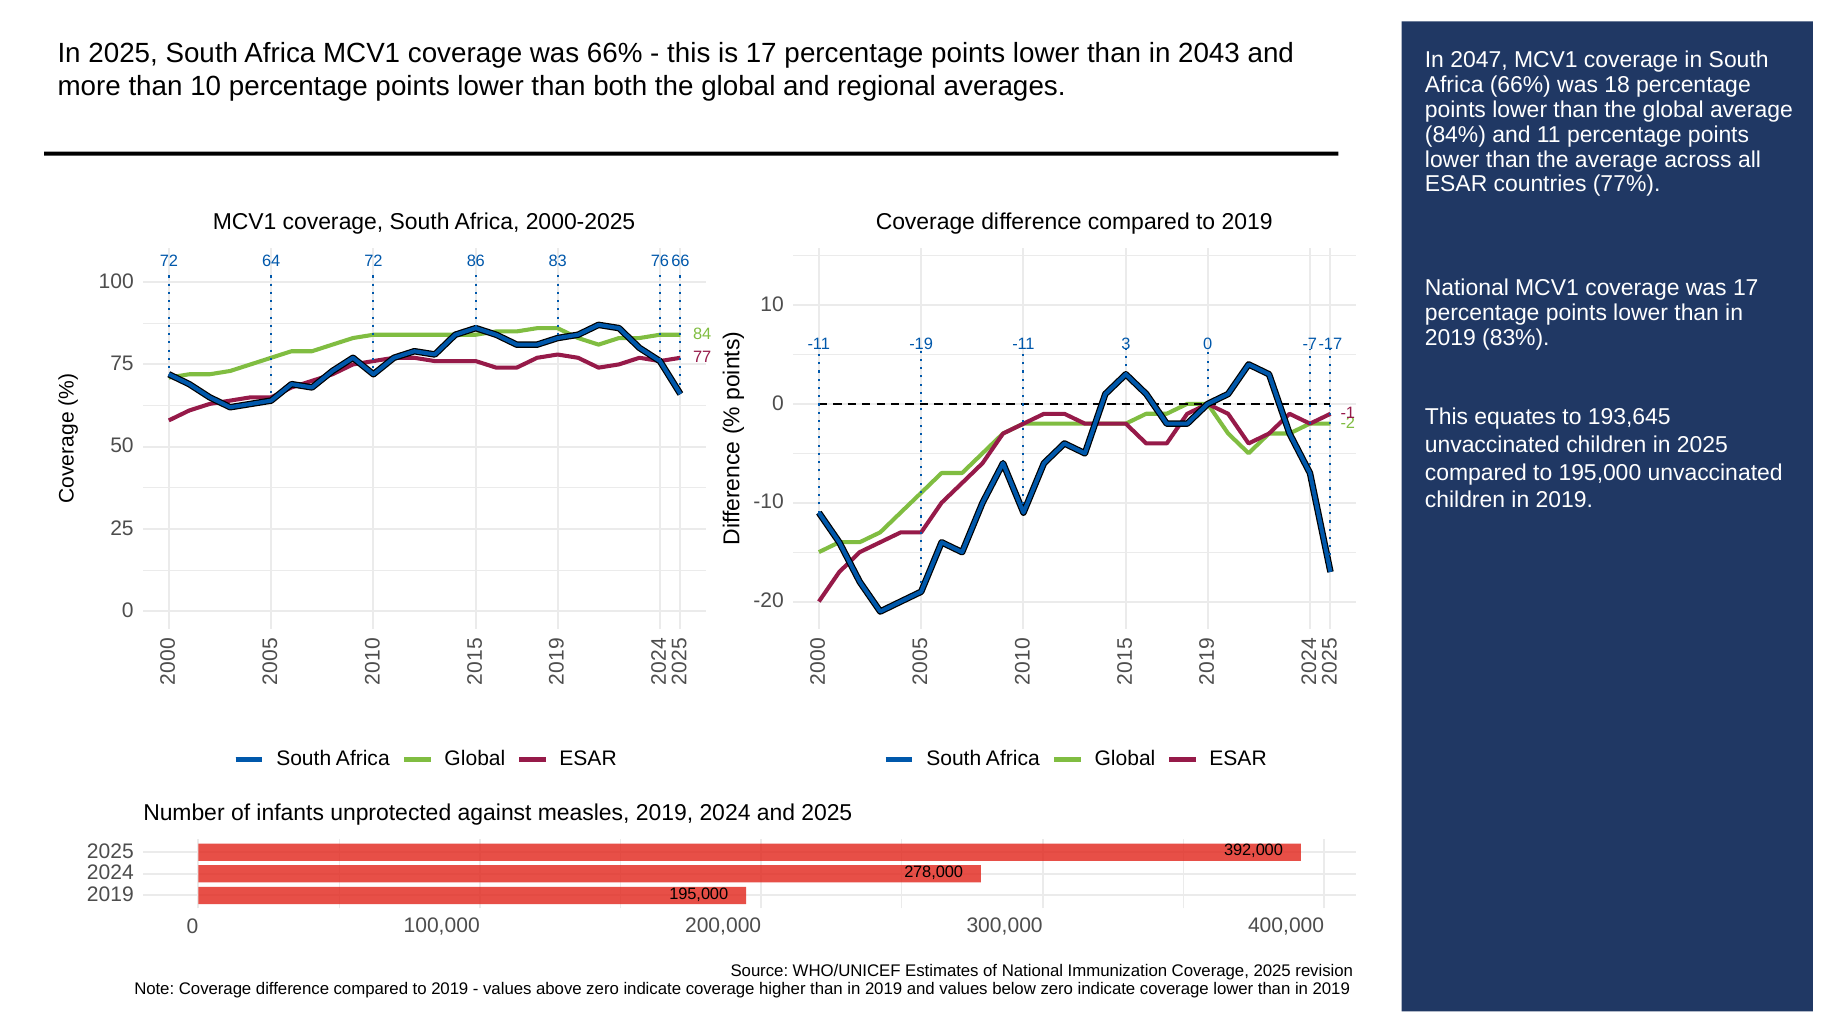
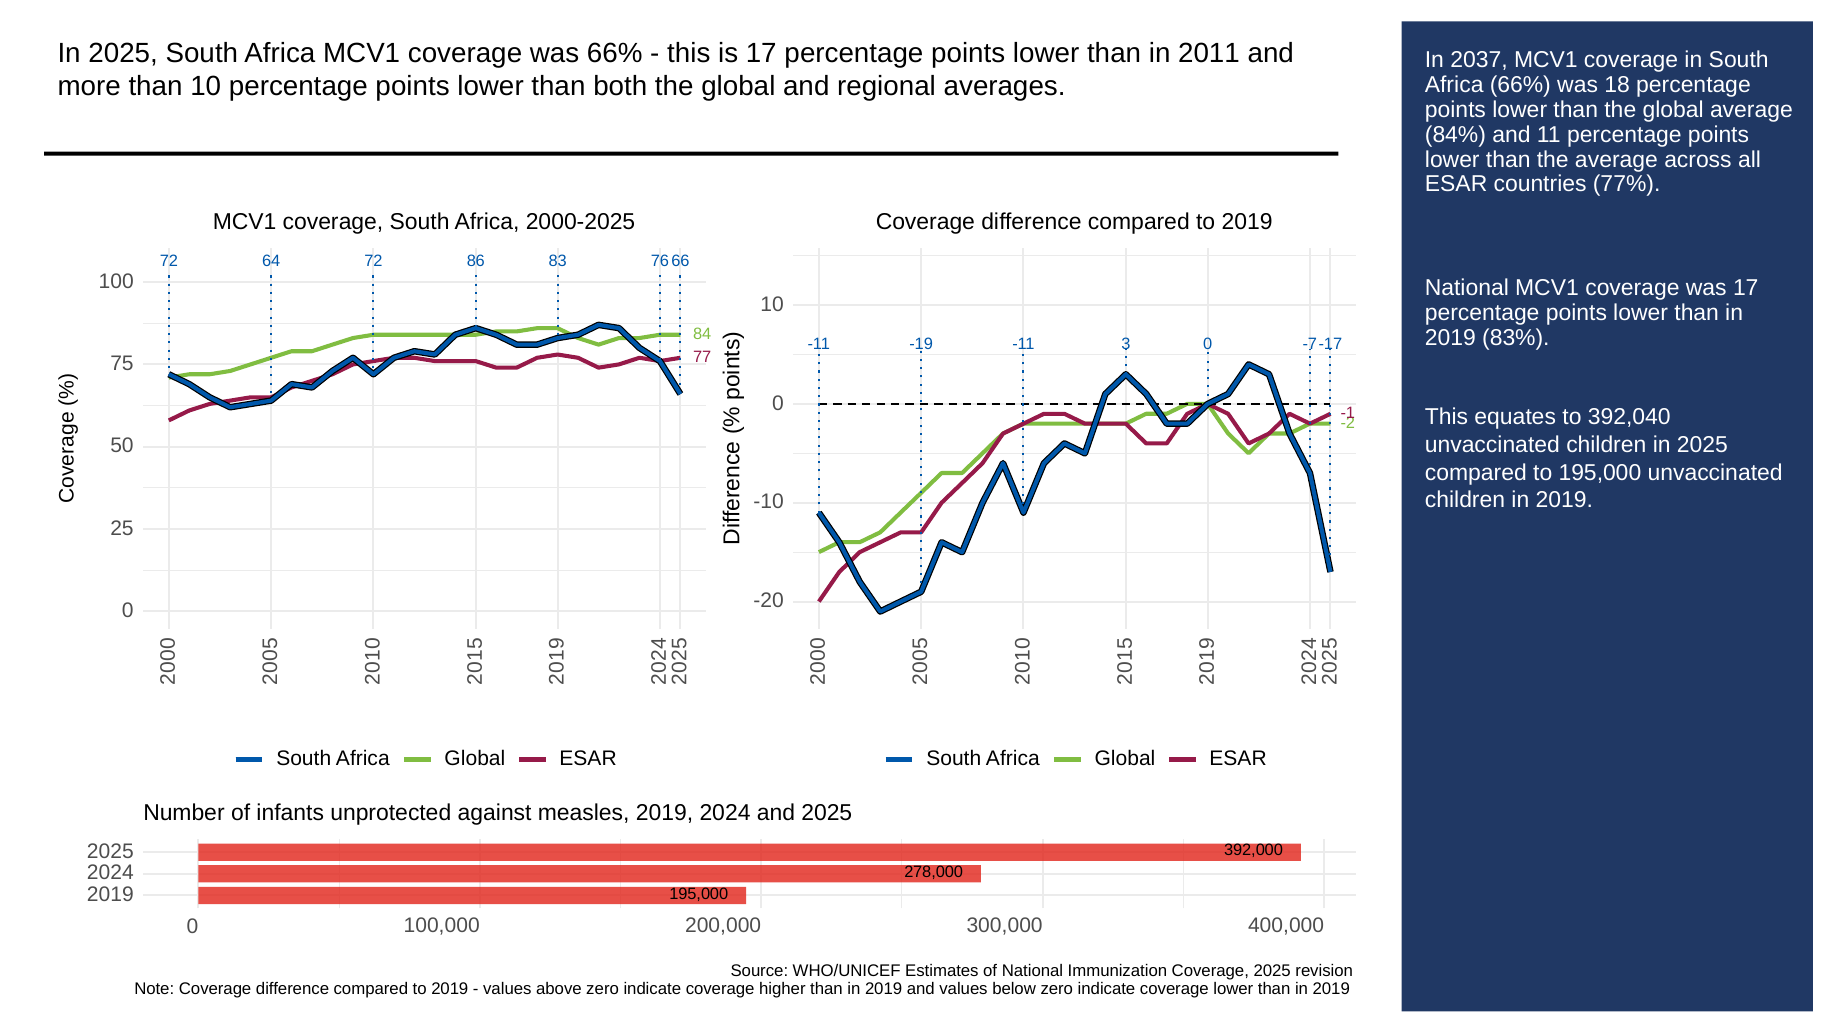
2043: 2043 -> 2011 (1209, 53)
2047: 2047 -> 2037 (1479, 60)
193,645: 193,645 -> 392,040 (1629, 417)
